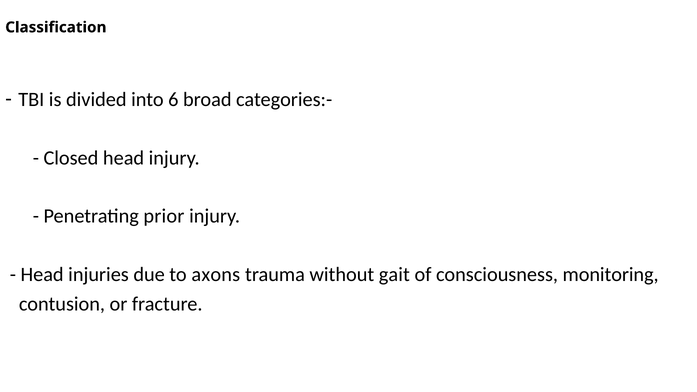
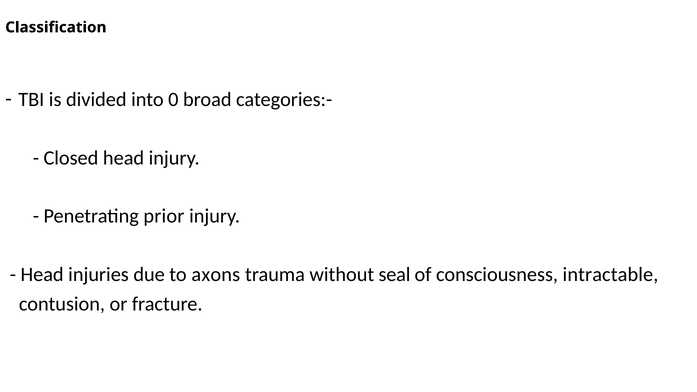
6: 6 -> 0 (173, 99)
gait: gait -> seal (395, 275)
monitoring: monitoring -> intractable (610, 275)
